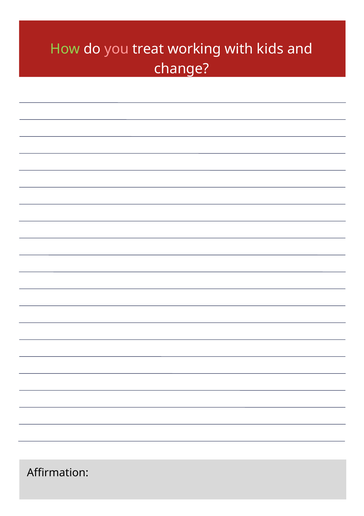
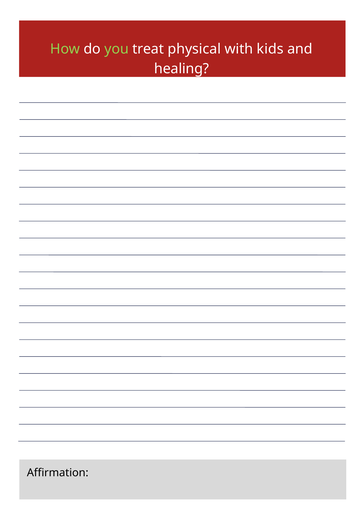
you colour: pink -> light green (117, 49)
working: working -> physical (194, 49)
change: change -> healing (182, 69)
